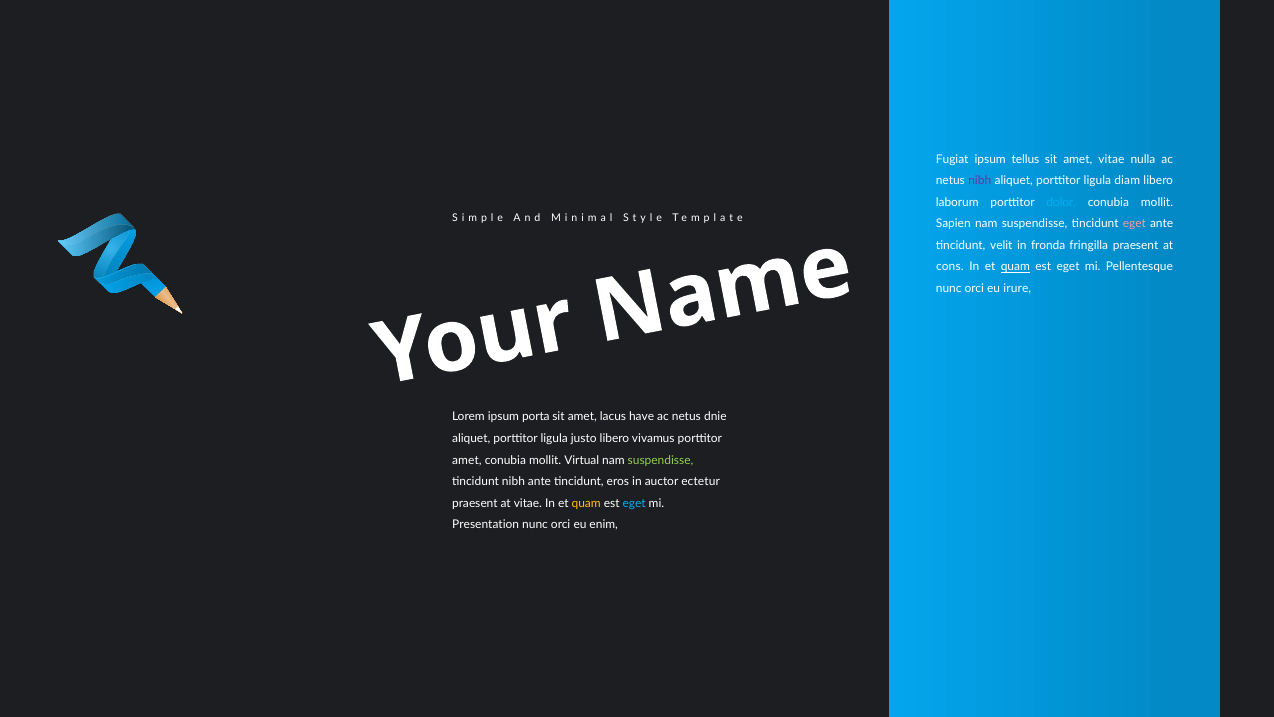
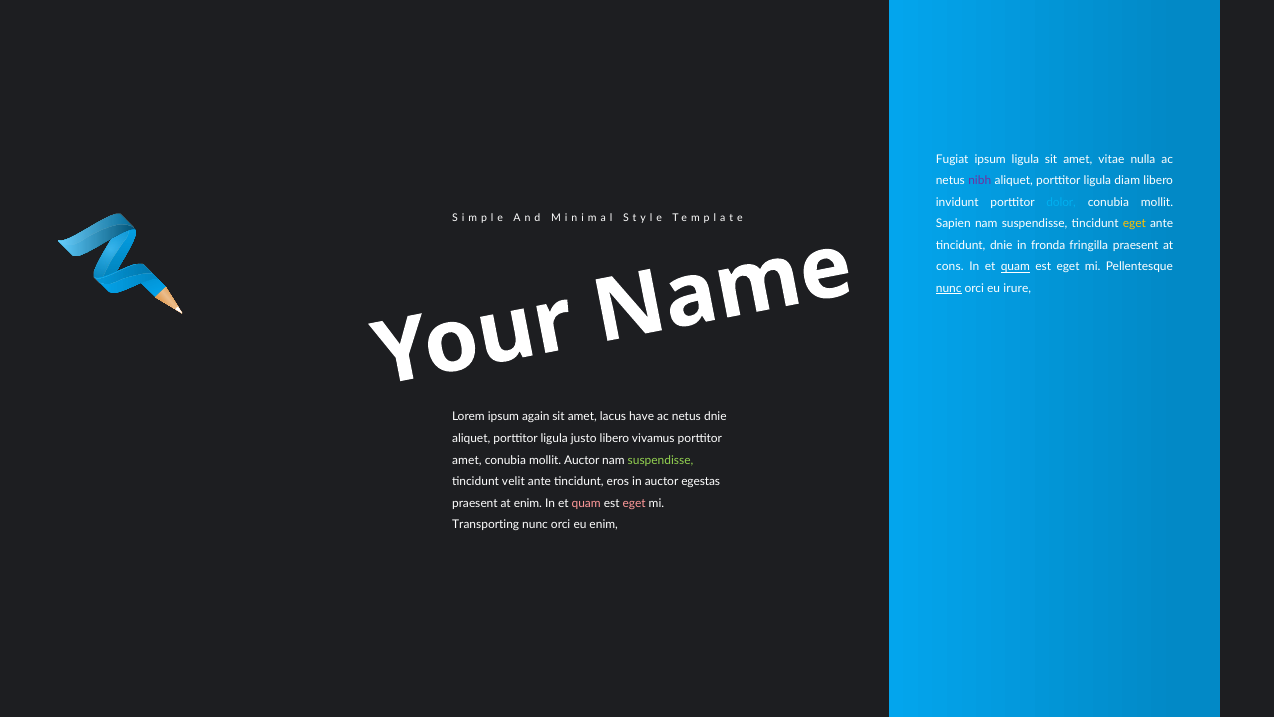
ipsum tellus: tellus -> ligula (1025, 159)
laborum: laborum -> invidunt (957, 202)
eget colour: pink -> yellow (1134, 224)
tincidunt velit: velit -> dnie (1001, 245)
nunc underline: none -> present (949, 288)
porta: porta -> again (536, 417)
mollit Virtual: Virtual -> Auctor (582, 460)
tincidunt nibh: nibh -> velit (513, 481)
ectetur: ectetur -> egestas (701, 481)
at vitae: vitae -> enim (528, 503)
quam colour: yellow -> pink (586, 503)
eget colour: light blue -> pink (634, 503)
Presentation: Presentation -> Transporting (486, 525)
